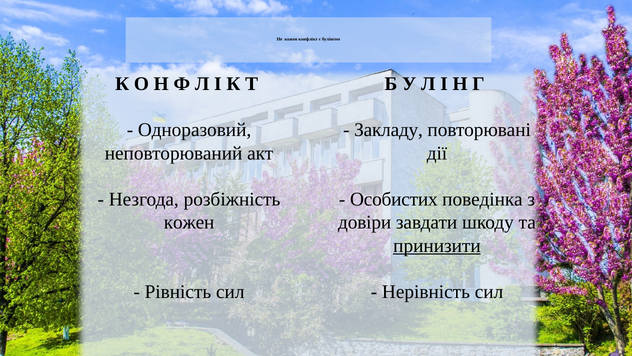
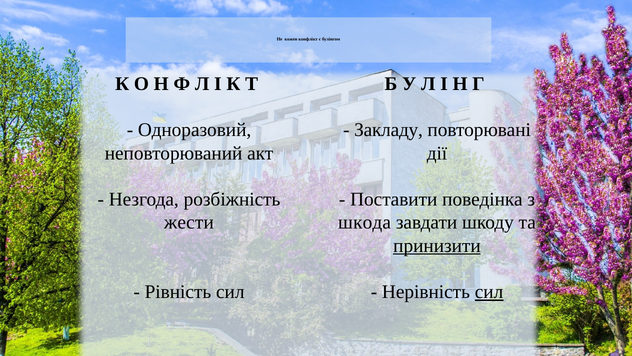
Особистих: Особистих -> Поставити (394, 199)
кожен: кожен -> жести (189, 222)
довіри: довіри -> шкода (365, 222)
сил underline: none -> present (489, 292)
